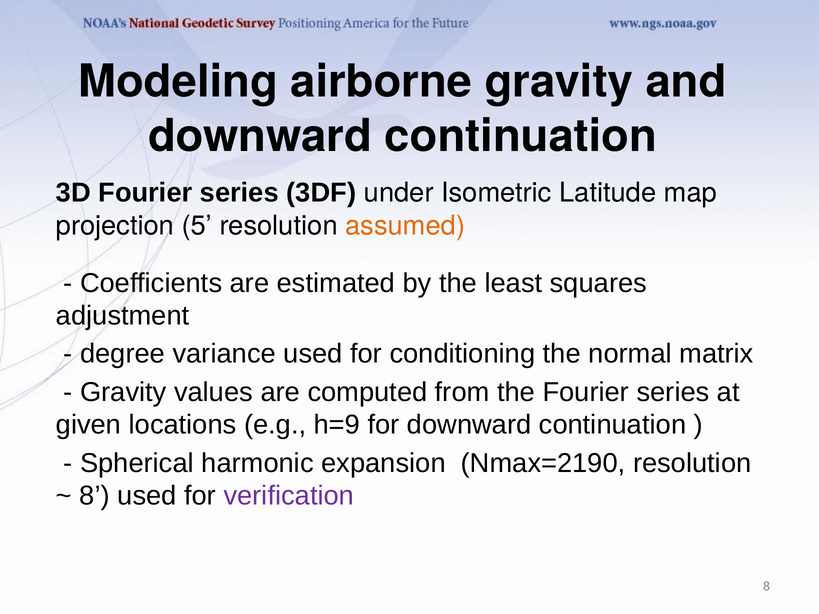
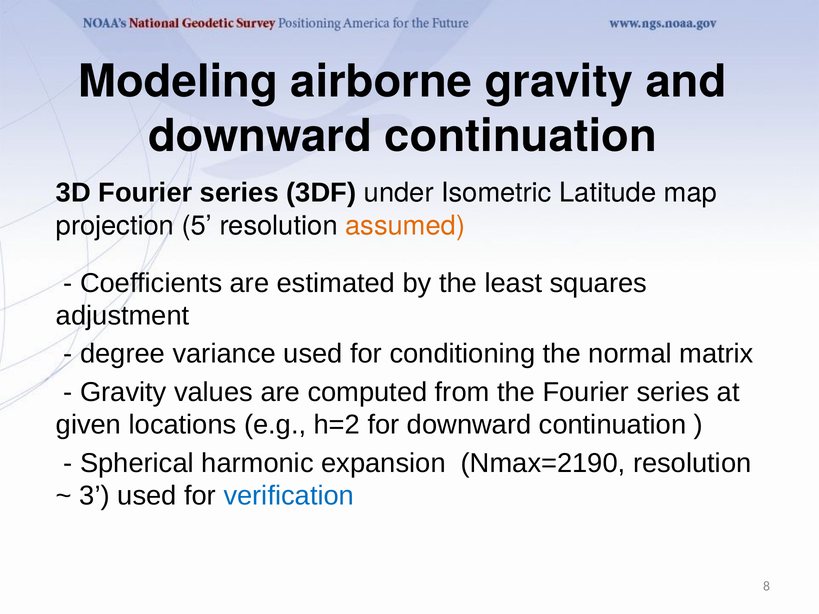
h=9: h=9 -> h=2 (337, 425)
8: 8 -> 3 (95, 496)
verification colour: purple -> blue (289, 496)
